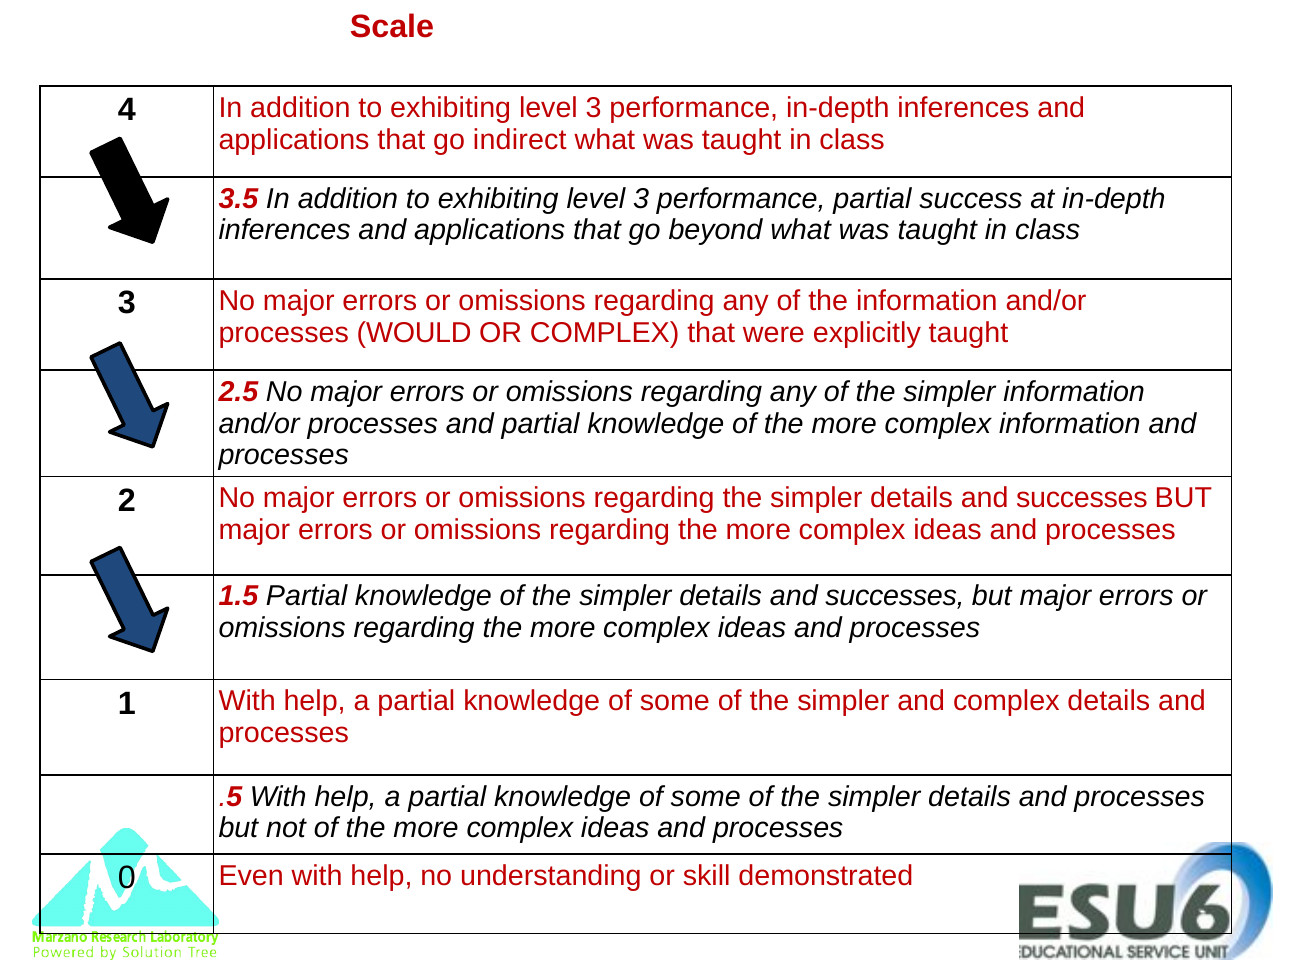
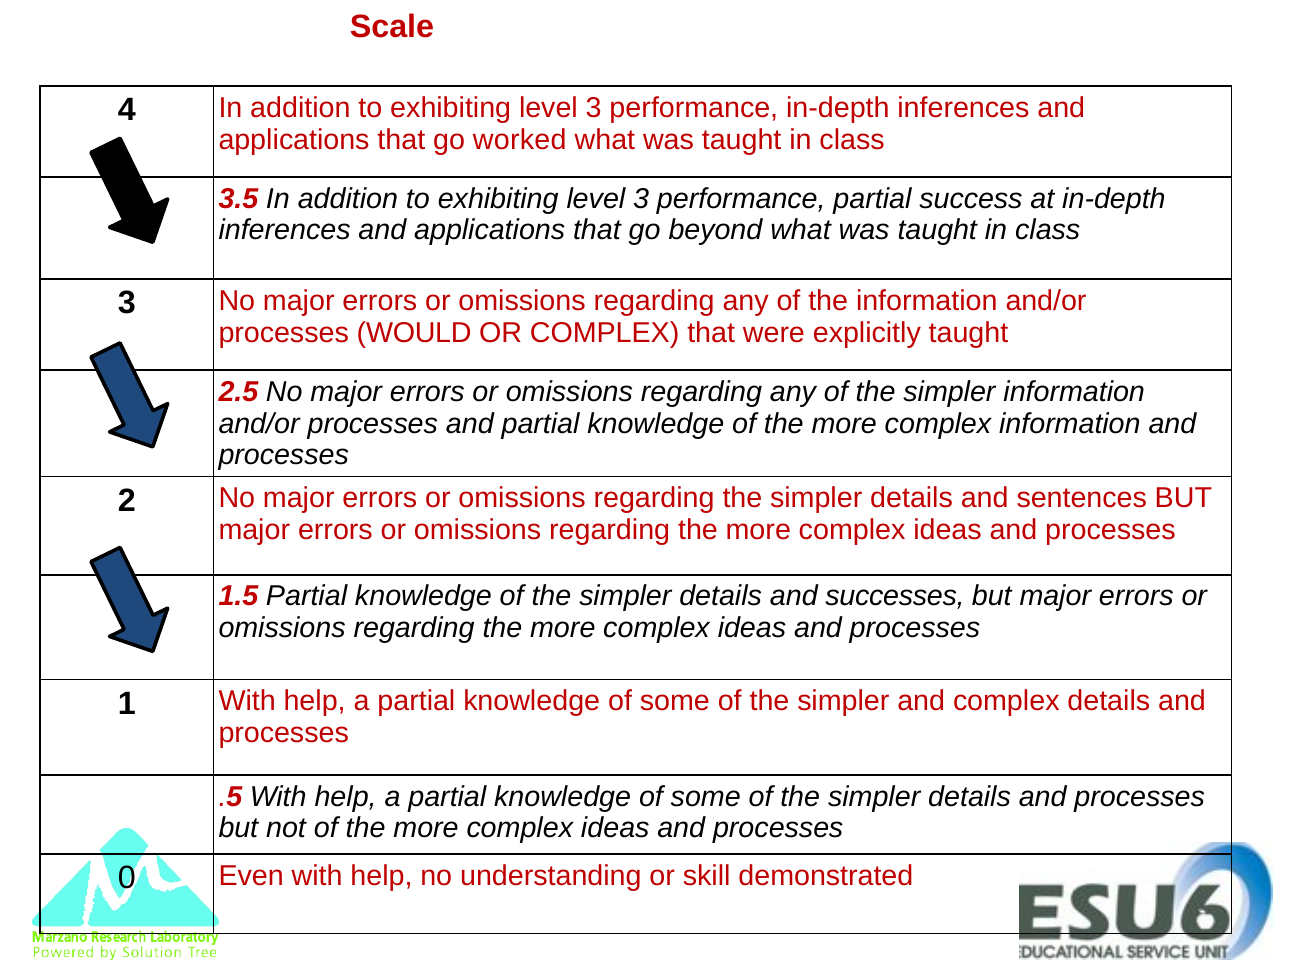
indirect: indirect -> worked (520, 140)
successes: successes -> sentences (1082, 498)
